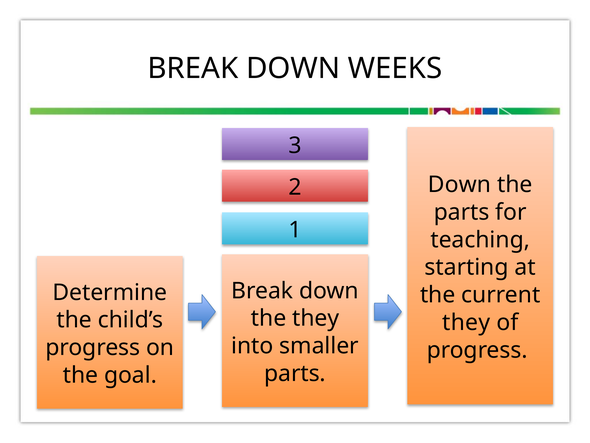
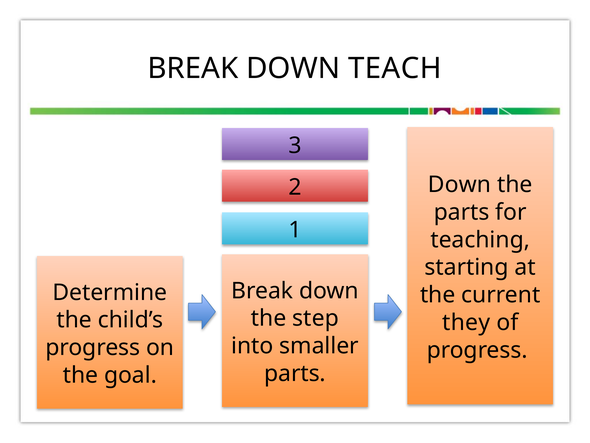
WEEKS: WEEKS -> TEACH (395, 68)
the they: they -> step (316, 318)
